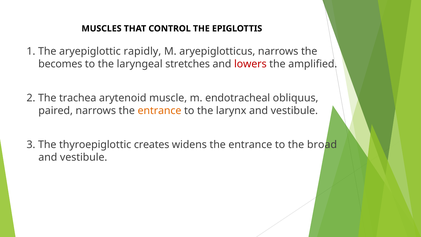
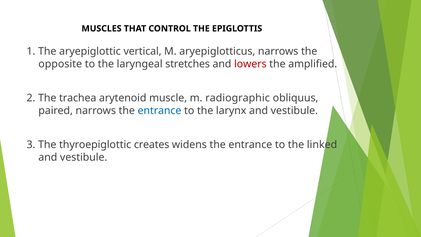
rapidly: rapidly -> vertical (143, 51)
becomes: becomes -> opposite (60, 64)
endotracheal: endotracheal -> radiographic (238, 98)
entrance colour: orange -> blue (160, 111)
broad: broad -> linked (322, 145)
